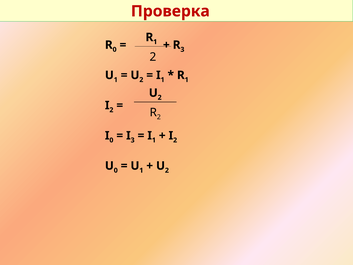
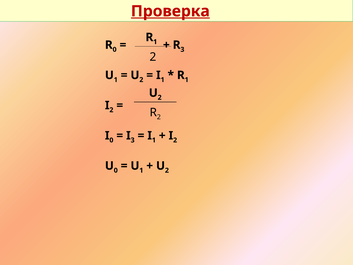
Проверка underline: none -> present (170, 11)
